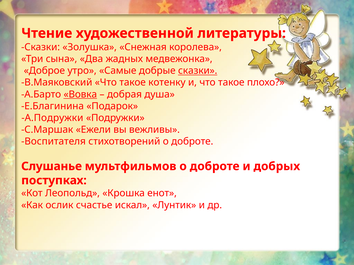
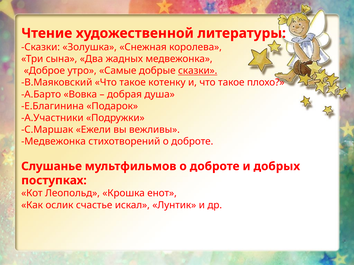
Вовка underline: present -> none (80, 94)
А.Подружки: А.Подружки -> А.Участники (52, 118)
Воспитателя: Воспитателя -> Медвежонка (54, 142)
